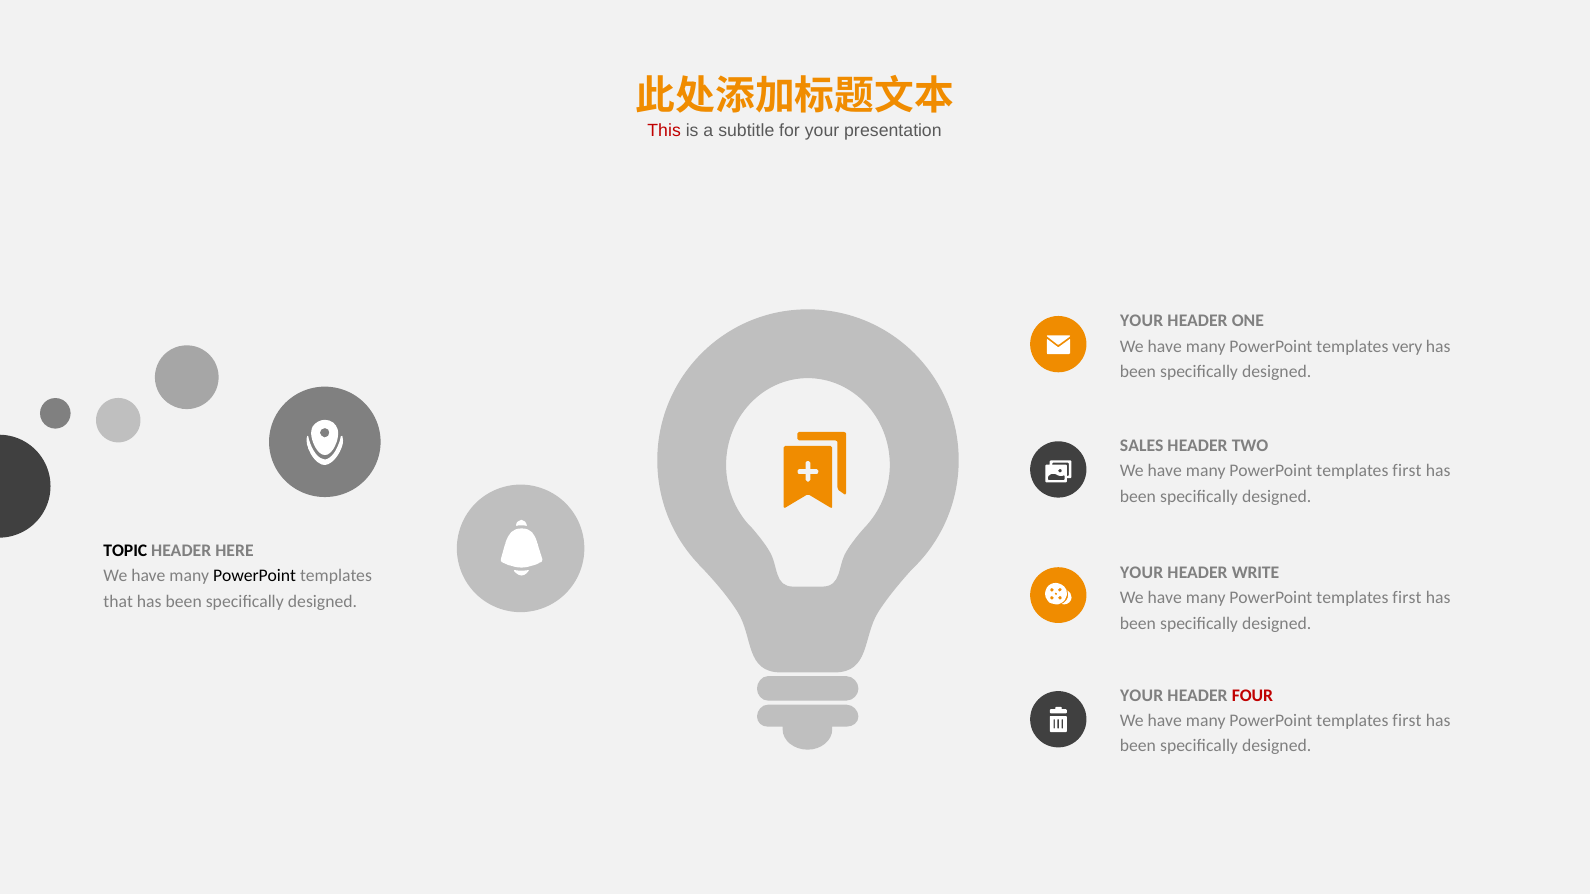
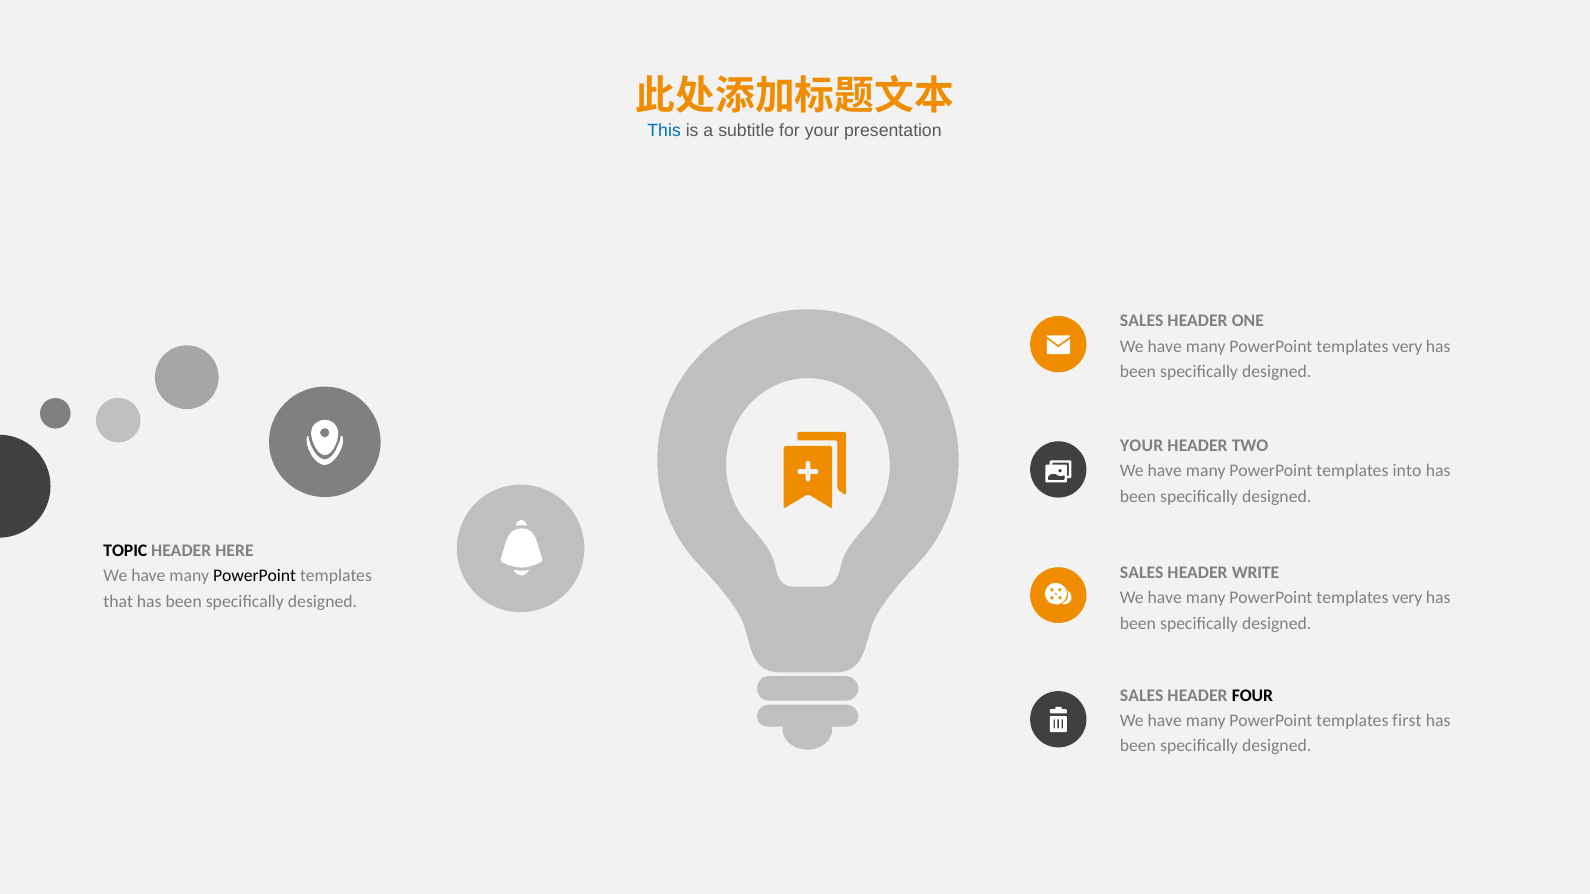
This colour: red -> blue (664, 131)
YOUR: YOUR -> SALES (1142, 321)
SALES: SALES -> YOUR (1142, 446)
first: first -> into (1407, 471)
YOUR: YOUR -> SALES (1142, 573)
first: first -> very (1407, 598)
YOUR: YOUR -> SALES (1142, 695)
FOUR colour: red -> black (1252, 695)
